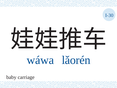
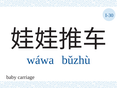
lǎorén: lǎorén -> bǔzhù (76, 60)
